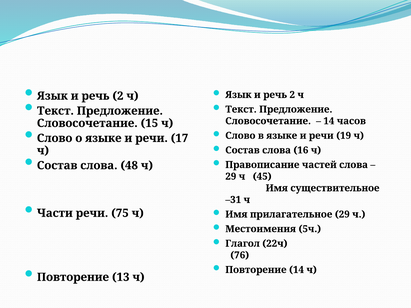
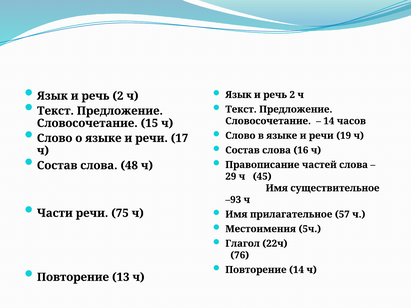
–31: –31 -> –93 (233, 200)
прилагательное 29: 29 -> 57 (342, 214)
